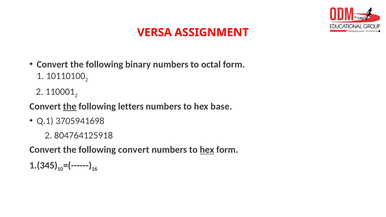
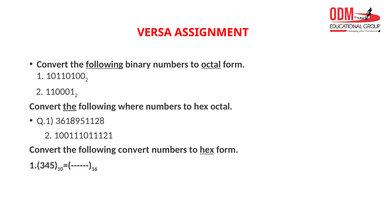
following underline: none -> present (104, 64)
octal underline: none -> present (211, 64)
letters: letters -> where (131, 107)
hex base: base -> octal (221, 107)
3705941698: 3705941698 -> 3618951128 (80, 121)
804764125918: 804764125918 -> 100111011121 (84, 135)
